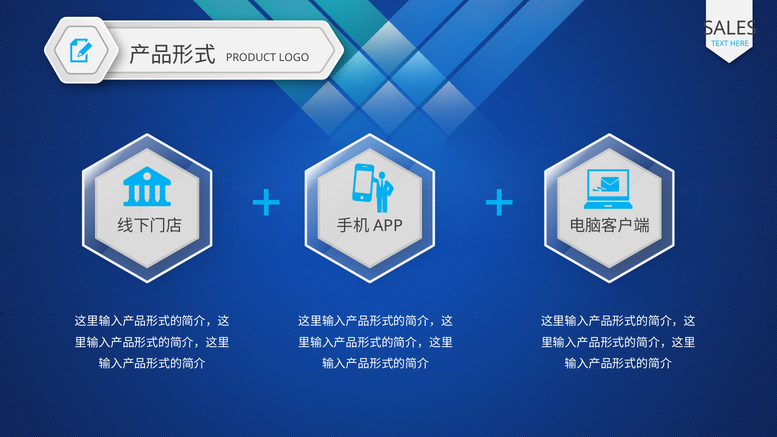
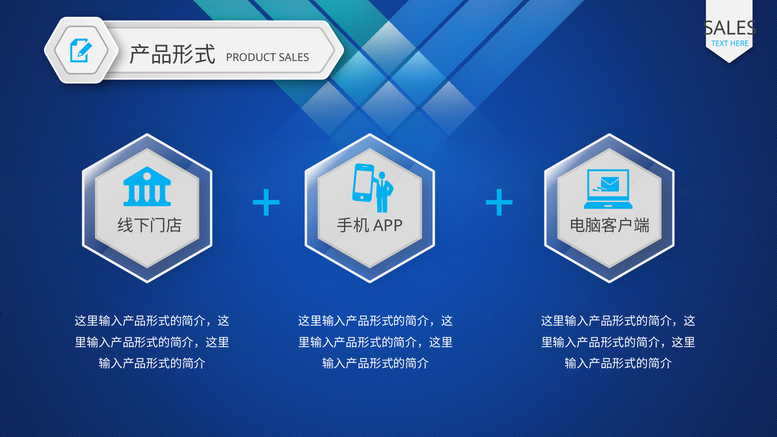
PRODUCT LOGO: LOGO -> SALES (294, 58)
